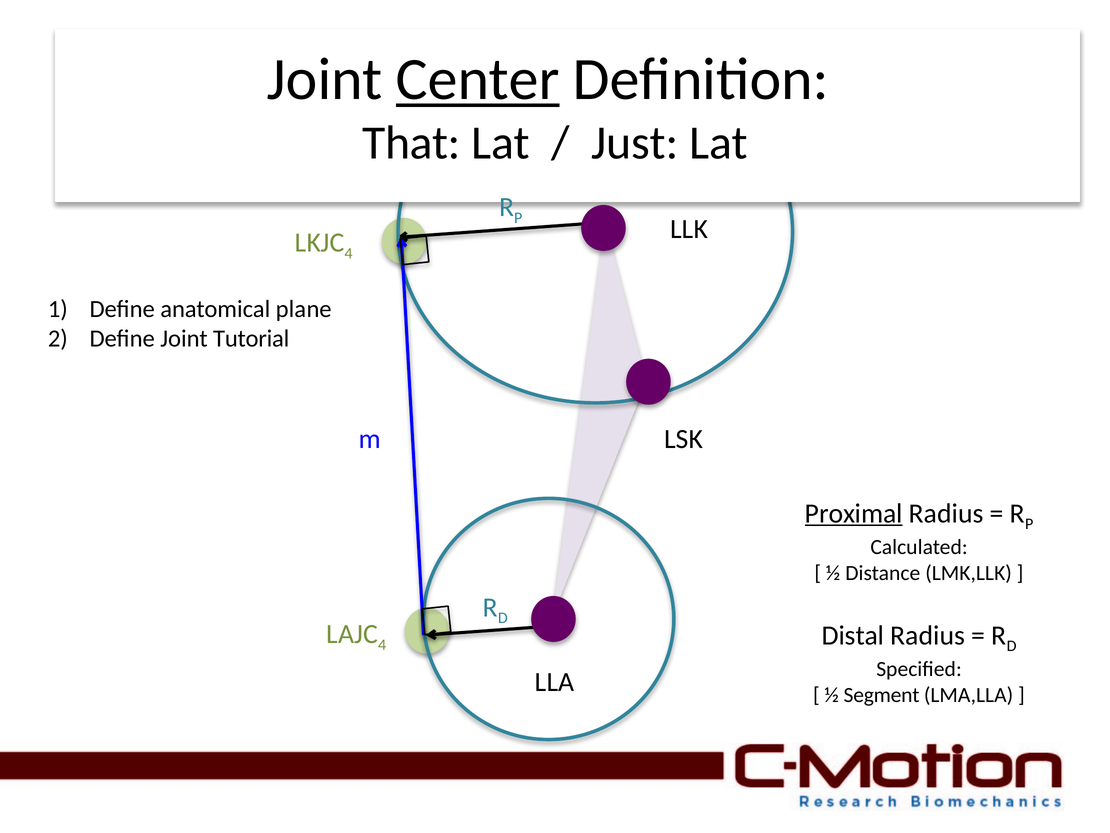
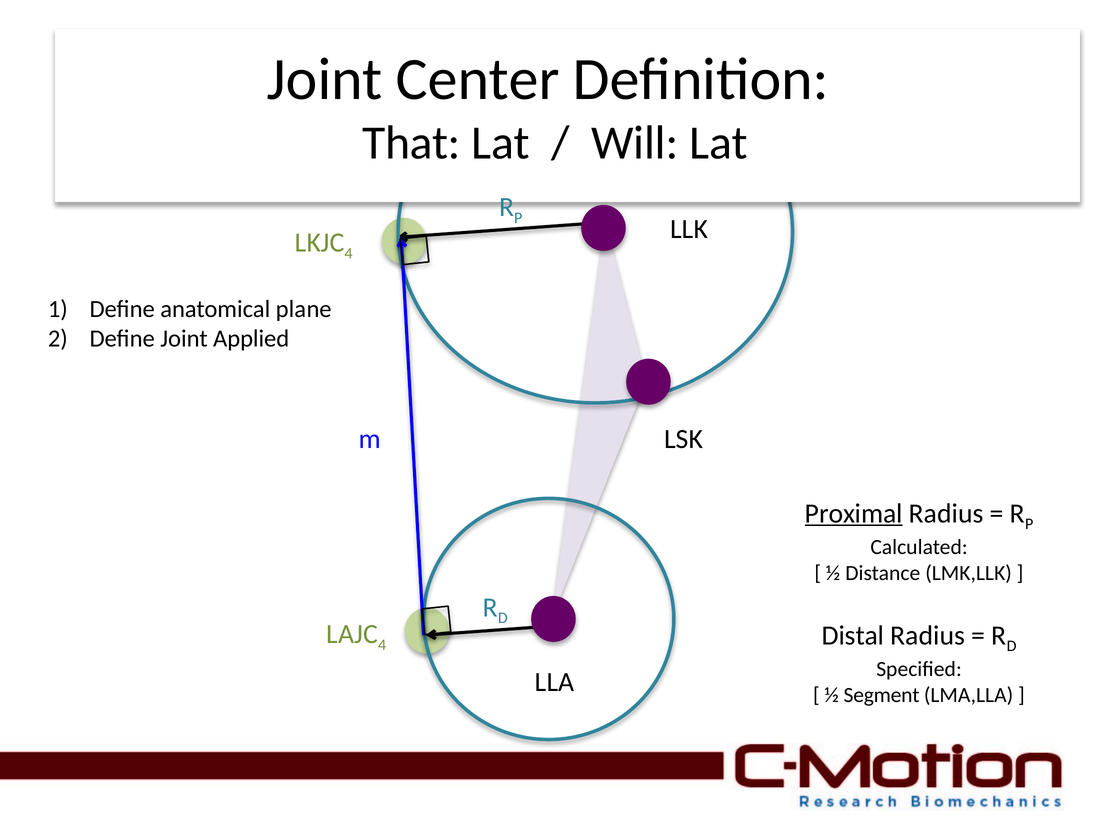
Center underline: present -> none (478, 79)
Just: Just -> Will (635, 143)
Tutorial: Tutorial -> Applied (251, 339)
